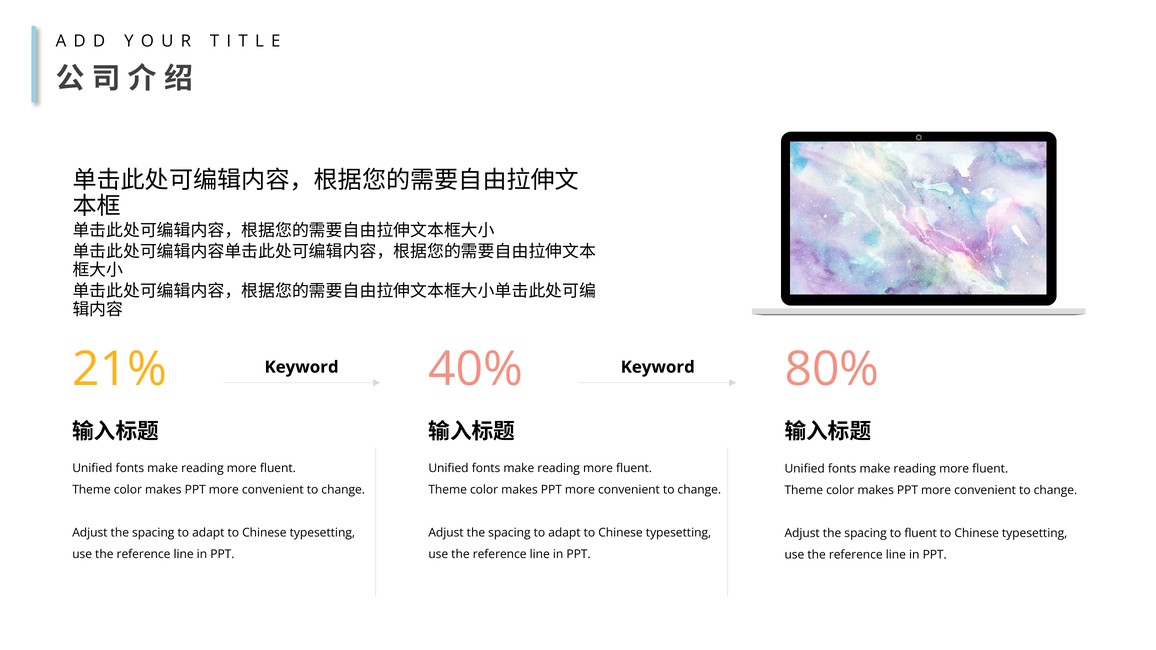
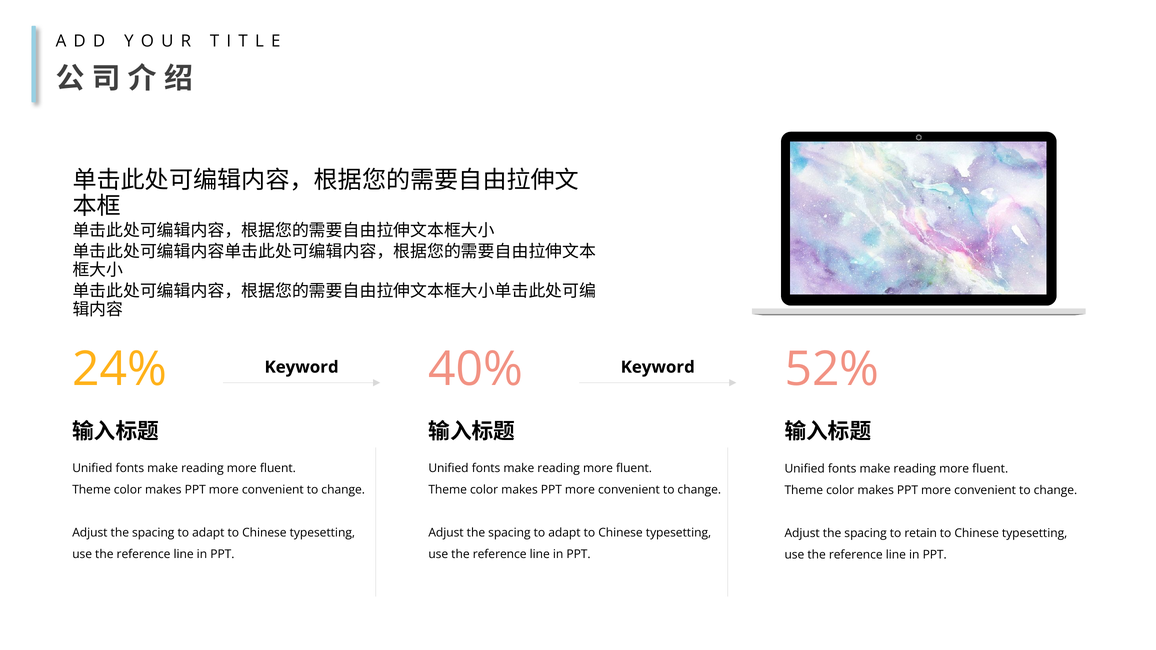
21%: 21% -> 24% (120, 370)
80%: 80% -> 52% (832, 370)
to fluent: fluent -> retain (921, 533)
